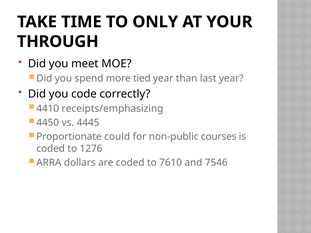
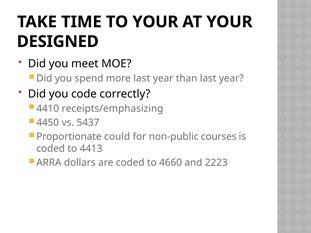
TO ONLY: ONLY -> YOUR (155, 22)
THROUGH: THROUGH -> DESIGNED (58, 42)
more tied: tied -> last (142, 79)
4445: 4445 -> 5437 (88, 123)
1276: 1276 -> 4413 (91, 149)
7610: 7610 -> 4660 (171, 163)
7546: 7546 -> 2223 (216, 163)
